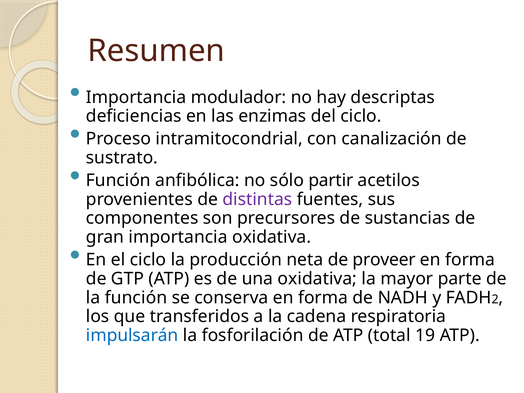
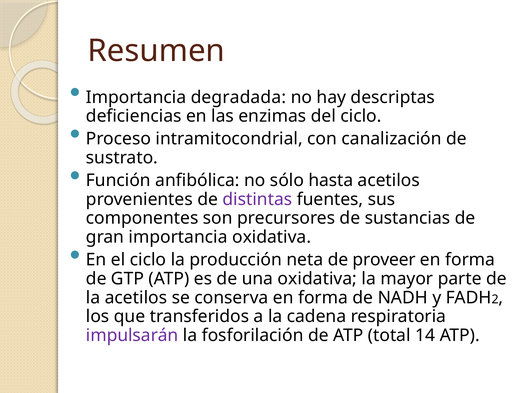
modulador: modulador -> degradada (238, 97)
partir: partir -> hasta (331, 181)
la función: función -> acetilos (136, 298)
impulsarán colour: blue -> purple (132, 335)
19: 19 -> 14 (425, 335)
